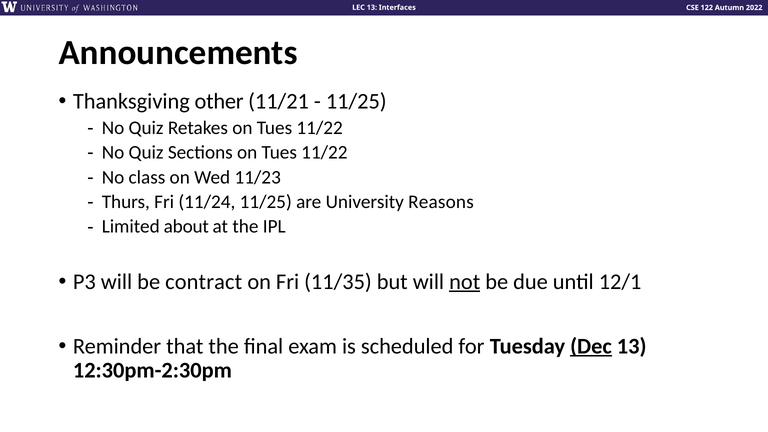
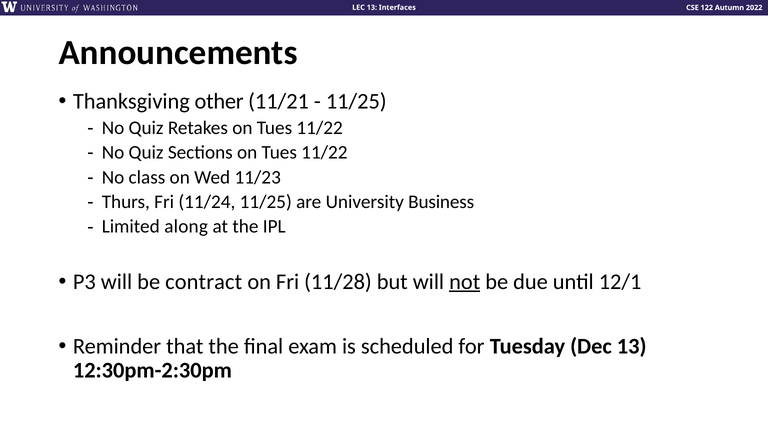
Reasons: Reasons -> Business (441, 202)
about: about -> along (186, 227)
11/35: 11/35 -> 11/28 (338, 282)
Dec underline: present -> none (591, 346)
